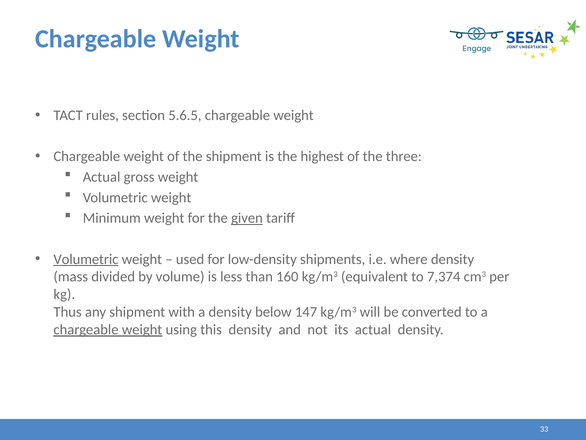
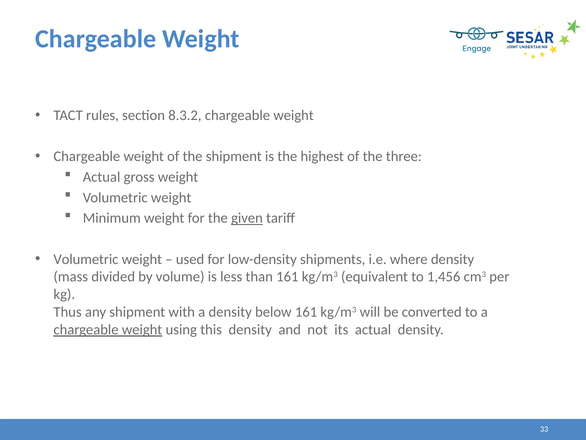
5.6.5: 5.6.5 -> 8.3.2 (185, 115)
Volumetric underline: present -> none (86, 259)
than 160: 160 -> 161 (287, 276)
7,374: 7,374 -> 1,456 (444, 276)
below 147: 147 -> 161 (306, 312)
